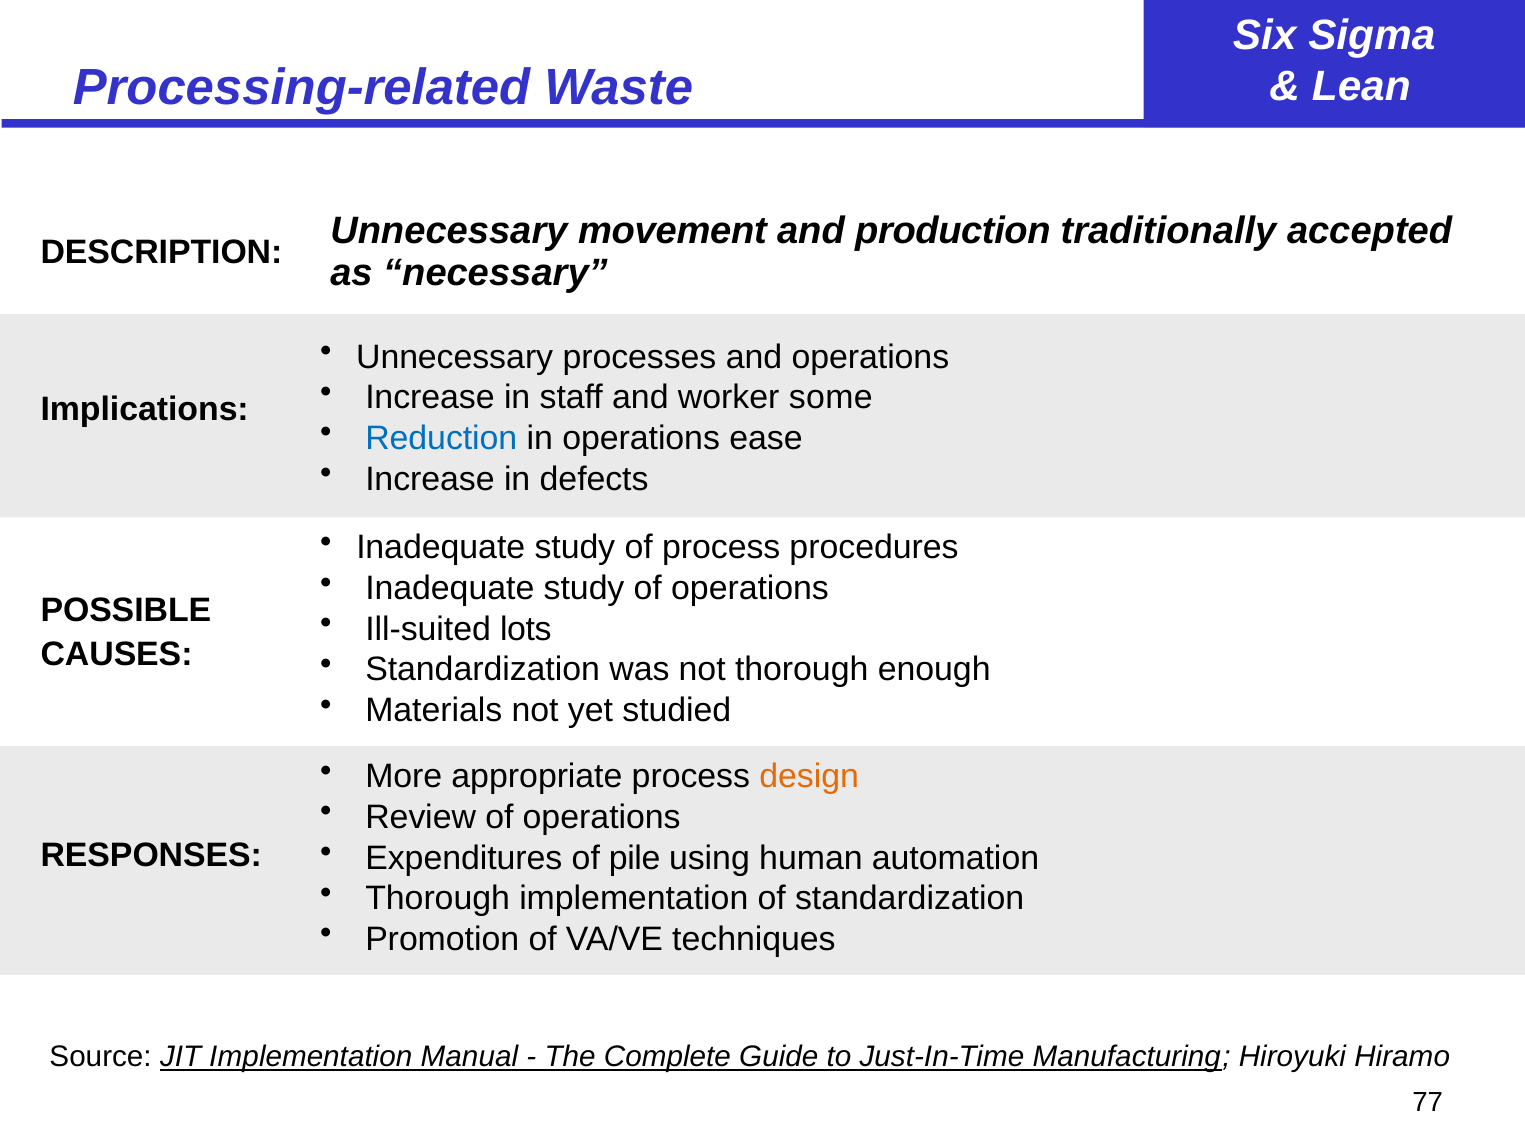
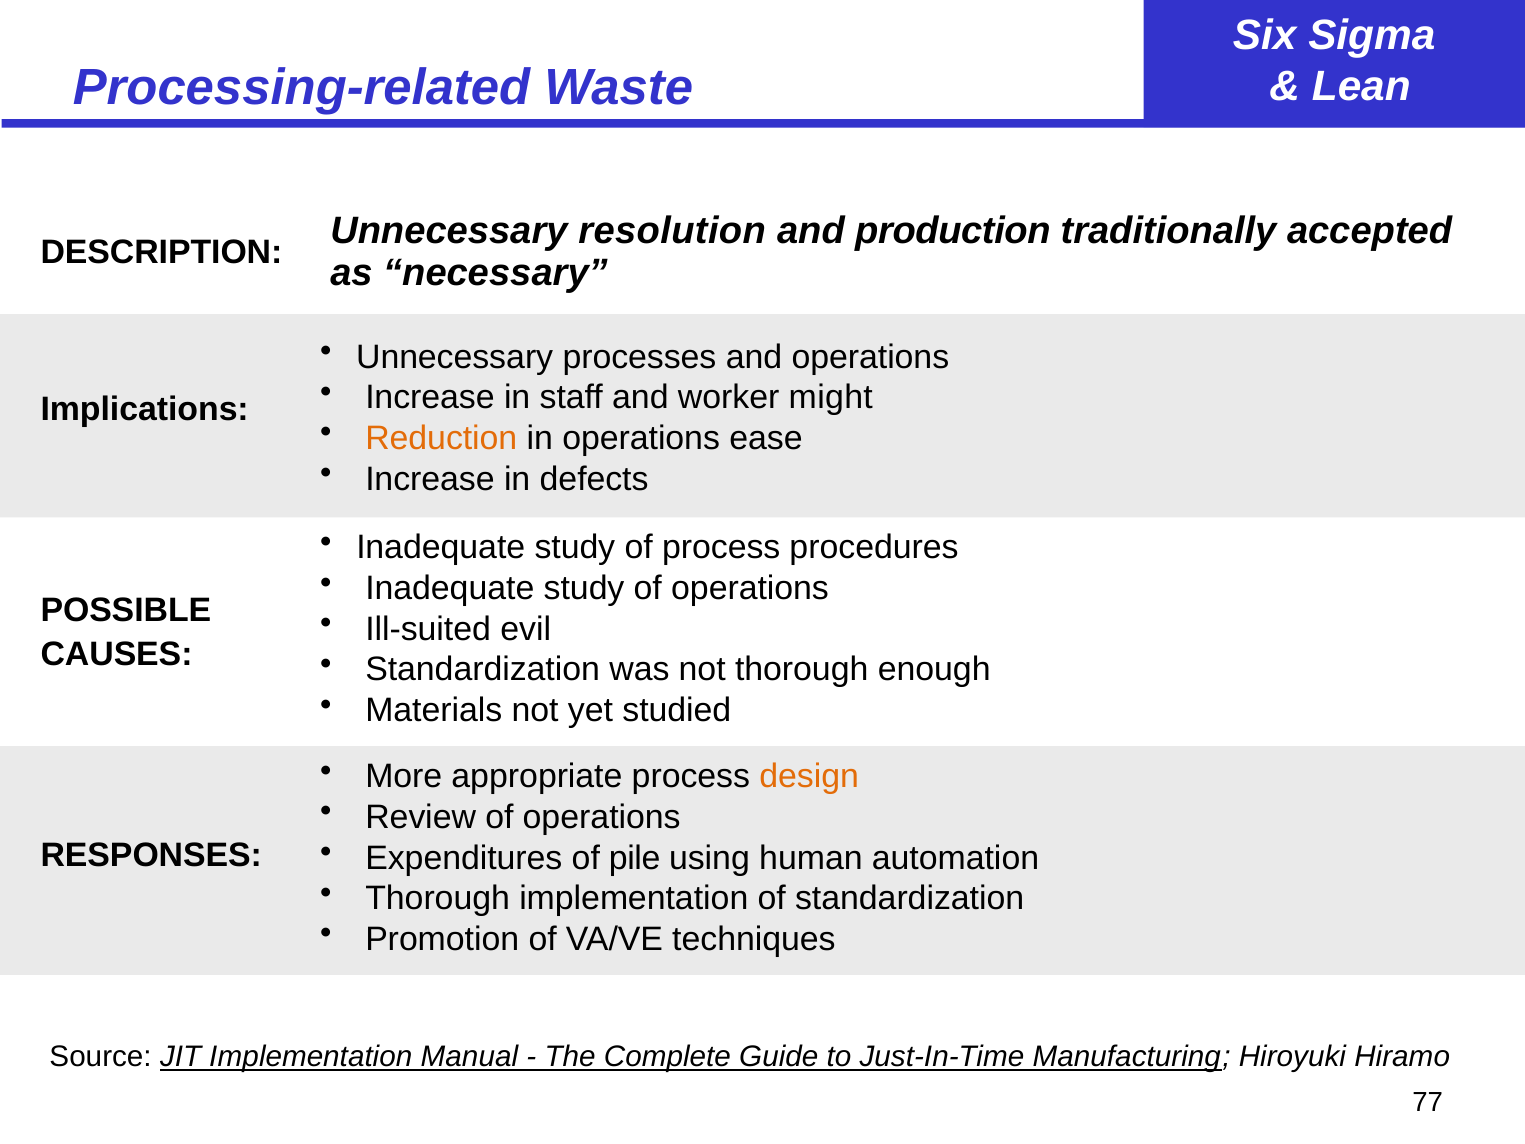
movement: movement -> resolution (672, 231)
some: some -> might (831, 398)
Reduction colour: blue -> orange (441, 438)
lots: lots -> evil (526, 629)
